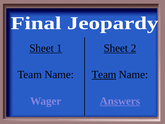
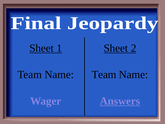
Team underline: present -> none (104, 74)
